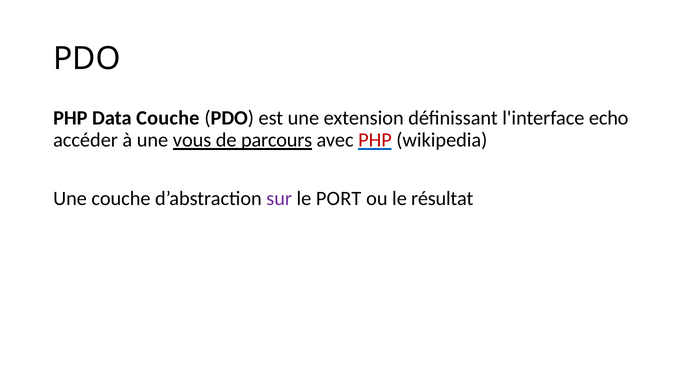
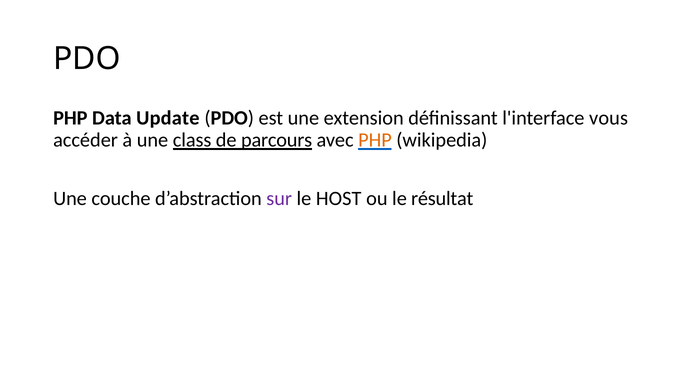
Data Couche: Couche -> Update (168, 118)
echo: echo -> vous (609, 118)
vous: vous -> class (192, 140)
PHP colour: red -> orange (375, 140)
PORT: PORT -> HOST (339, 199)
